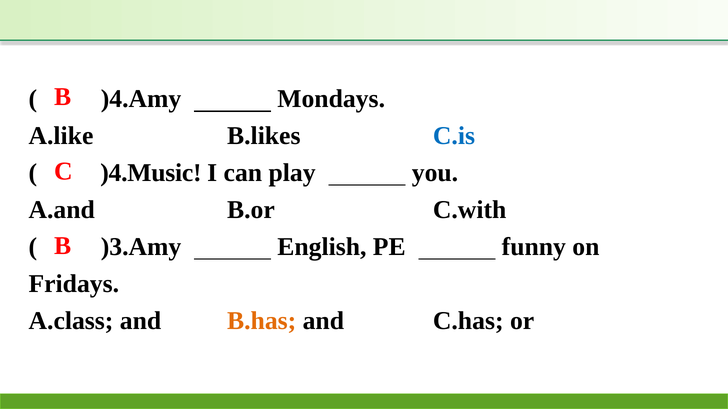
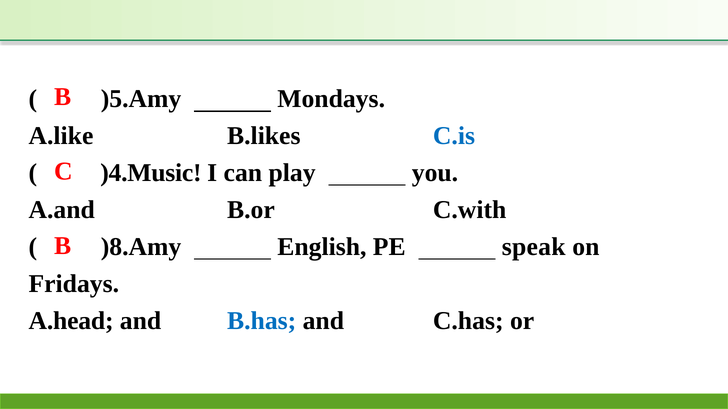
)4.Amy: )4.Amy -> )5.Amy (141, 99)
)3.Amy: )3.Amy -> )8.Amy (141, 247)
funny: funny -> speak (534, 247)
A.class: A.class -> A.head (71, 321)
B.has colour: orange -> blue (262, 321)
